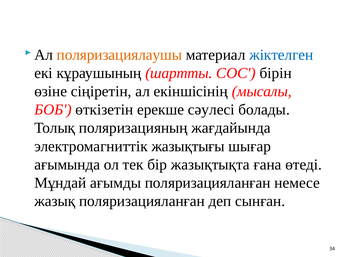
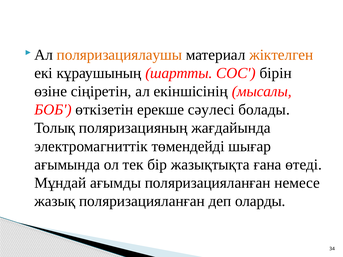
жіктелген colour: blue -> orange (281, 55)
жазықтығы: жазықтығы -> төмендейді (188, 146)
сынған: сынған -> оларды (260, 201)
